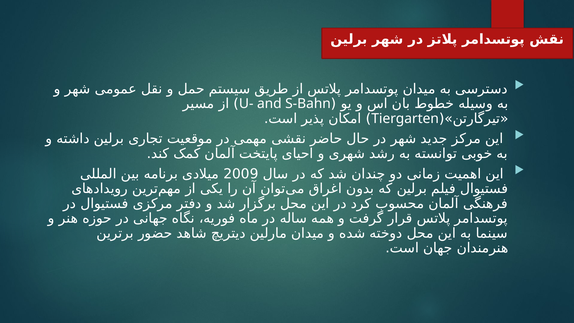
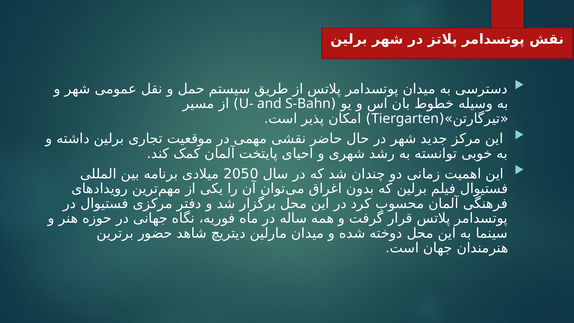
2009: 2009 -> 2050 (241, 174)
